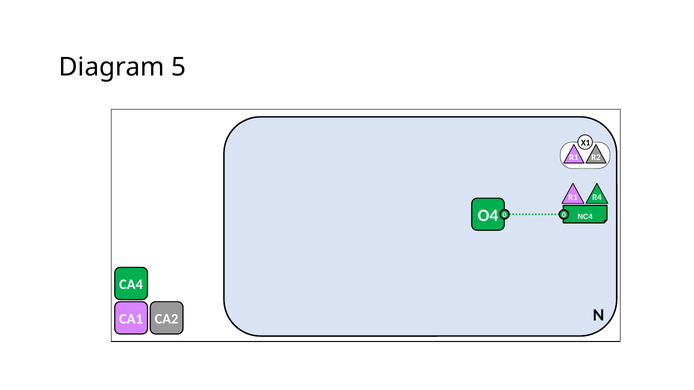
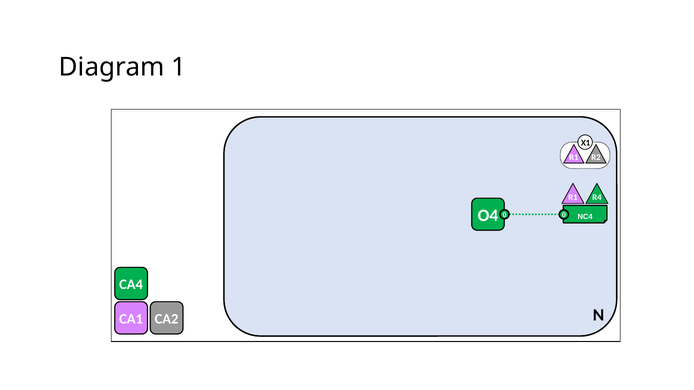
5: 5 -> 1 (179, 67)
